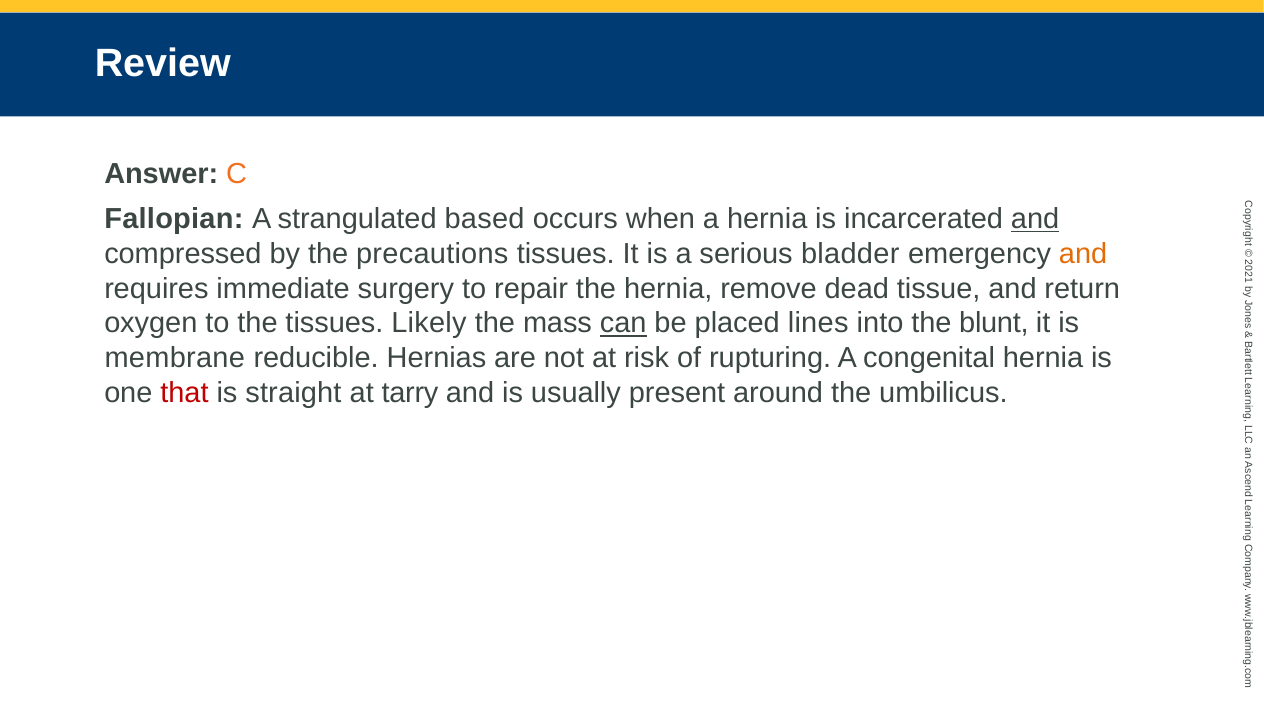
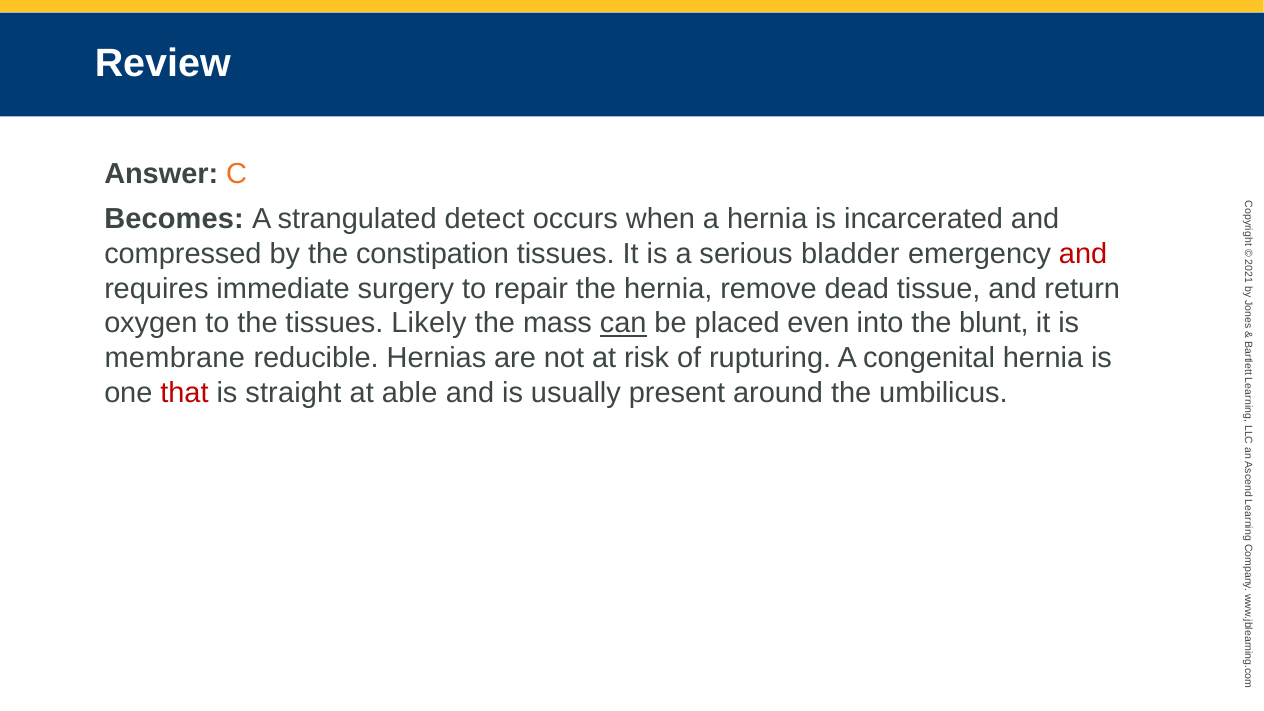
Fallopian: Fallopian -> Becomes (174, 219)
based: based -> detect (485, 219)
and underline: present -> none (1035, 219)
precautions: precautions -> constipation (433, 254)
and colour: orange -> red (1083, 254)
lines: lines -> even (818, 323)
tarry: tarry -> able (410, 393)
